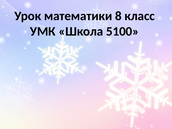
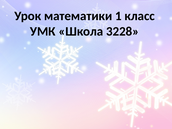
8: 8 -> 1 (118, 16)
5100: 5100 -> 3228 (123, 31)
